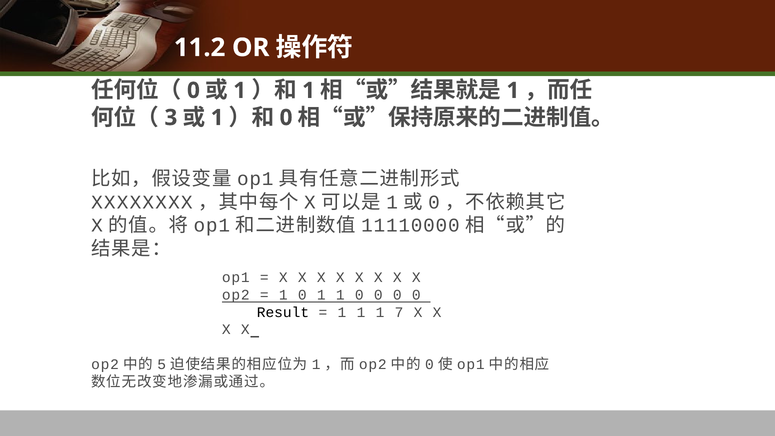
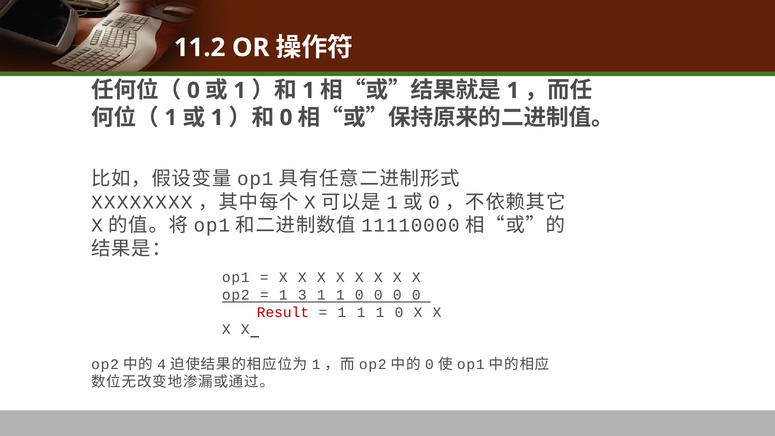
3: 3 -> 1 (171, 118)
0: 0 -> 3 (302, 295)
Result colour: black -> red (283, 312)
1 1 1 7: 7 -> 0 (399, 312)
5: 5 -> 4 (162, 365)
